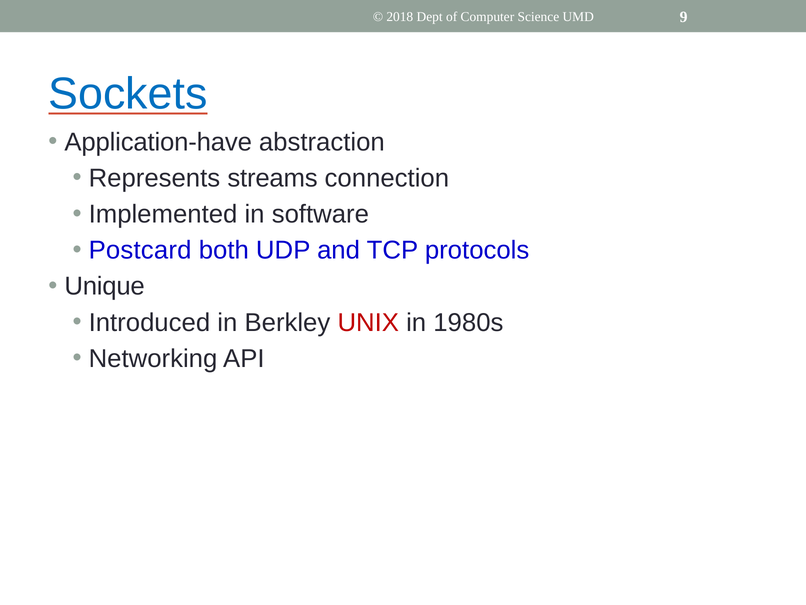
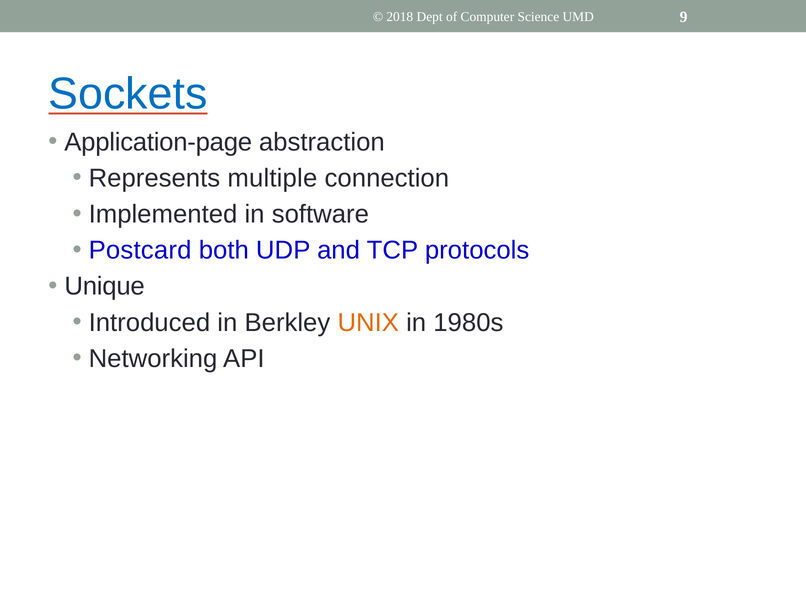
Application-have: Application-have -> Application-page (158, 142)
streams: streams -> multiple (272, 178)
UNIX colour: red -> orange (368, 322)
